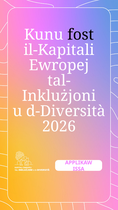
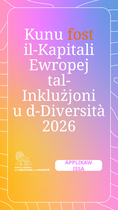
fost colour: black -> orange (81, 35)
